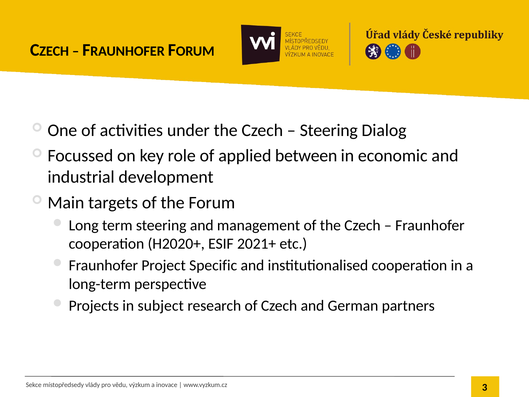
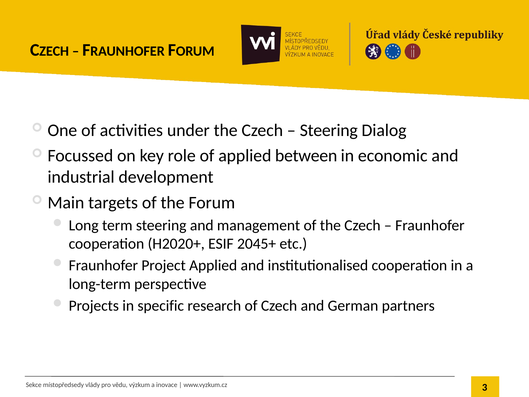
2021+: 2021+ -> 2045+ (257, 244)
Project Specific: Specific -> Applied (213, 265)
subject: subject -> specific (161, 305)
